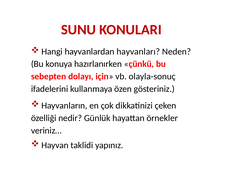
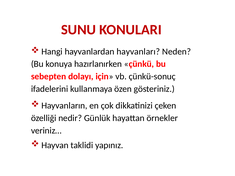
olayla-sonuç: olayla-sonuç -> çünkü-sonuç (152, 77)
